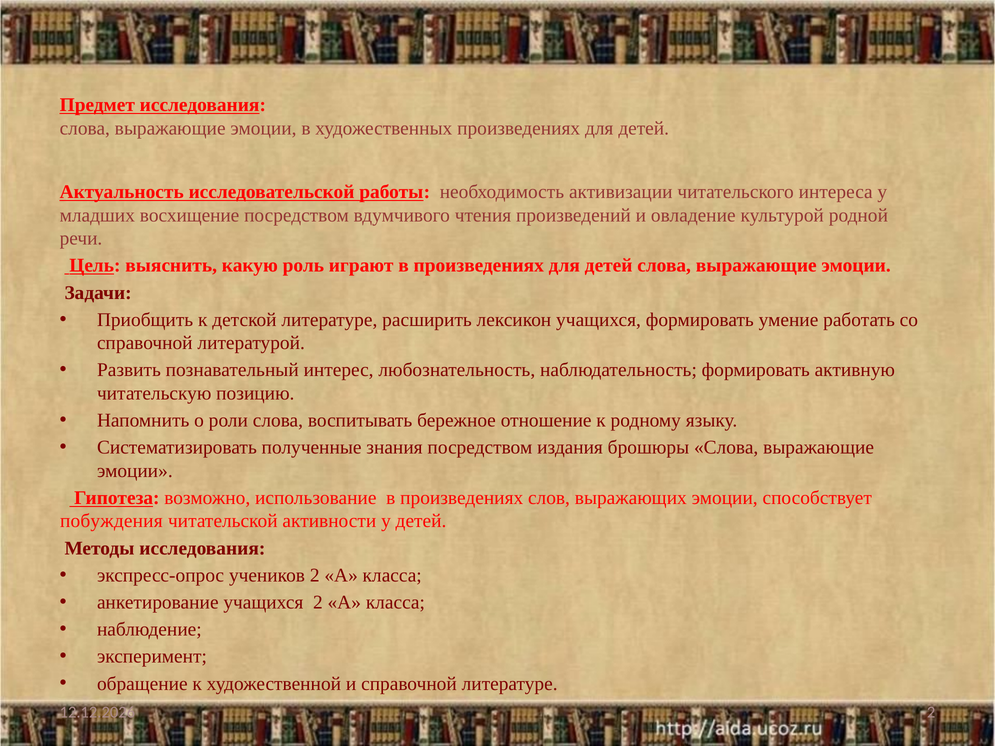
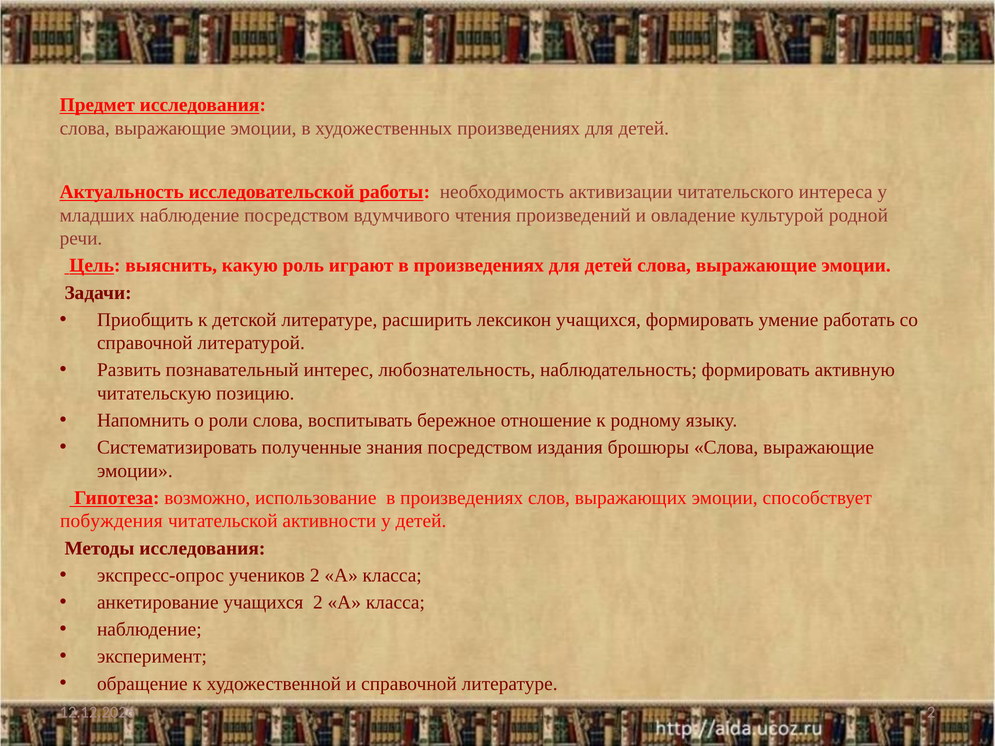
младших восхищение: восхищение -> наблюдение (190, 215)
